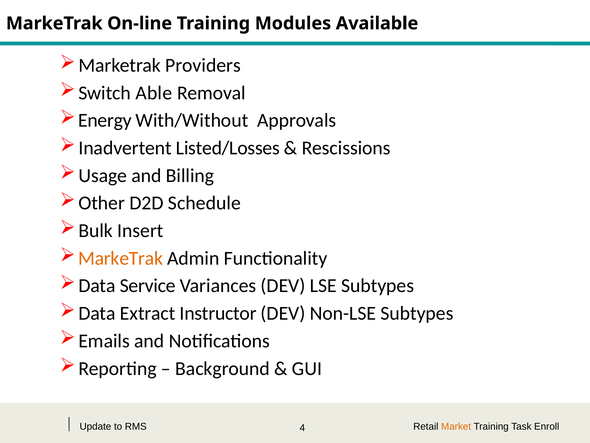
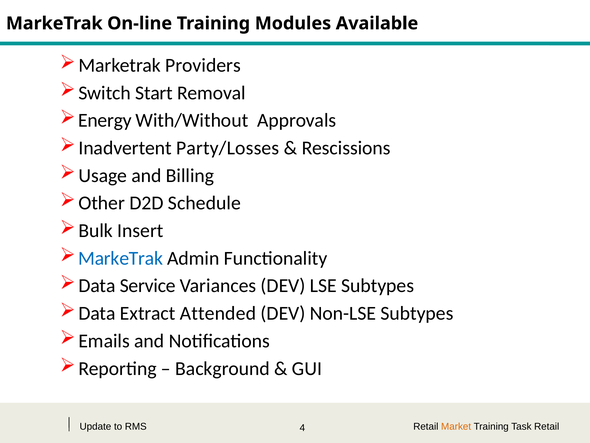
Able: Able -> Start (154, 93)
Listed/Losses: Listed/Losses -> Party/Losses (228, 148)
MarkeTrak colour: orange -> blue (121, 258)
Instructor: Instructor -> Attended (218, 313)
Task Enroll: Enroll -> Retail (547, 426)
